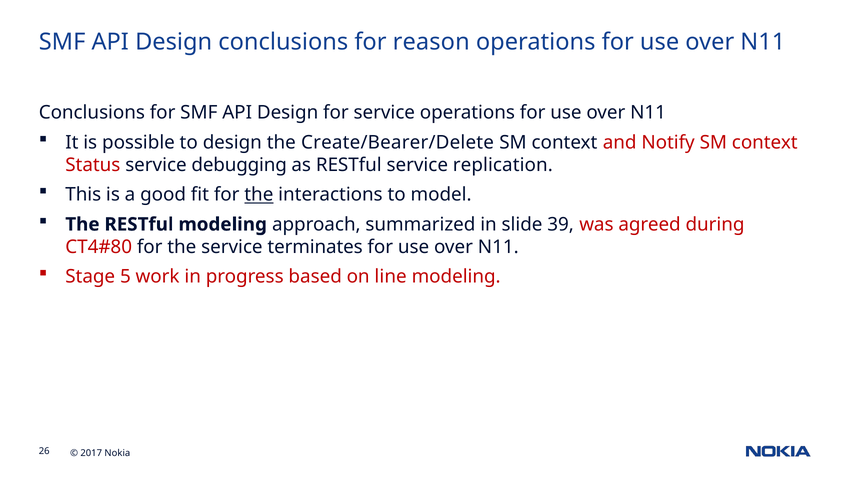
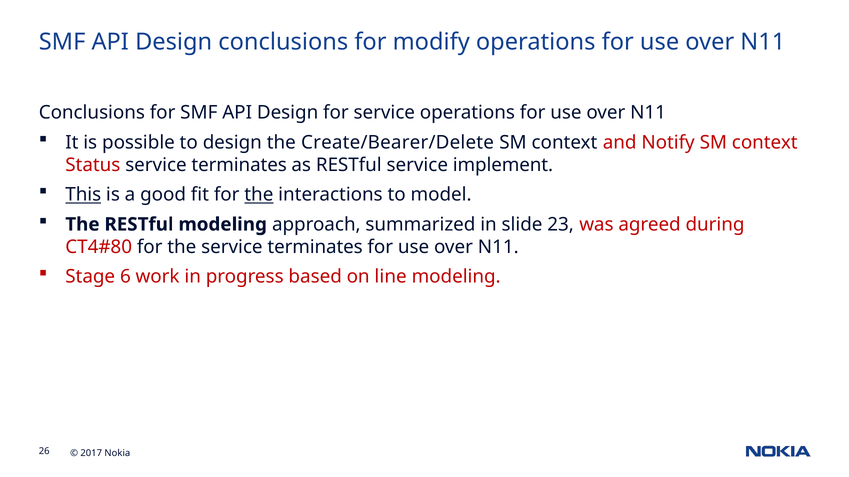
reason: reason -> modify (431, 42)
Status service debugging: debugging -> terminates (239, 165)
replication: replication -> implement (503, 165)
This underline: none -> present (83, 195)
39: 39 -> 23 (561, 225)
5: 5 -> 6 (125, 277)
